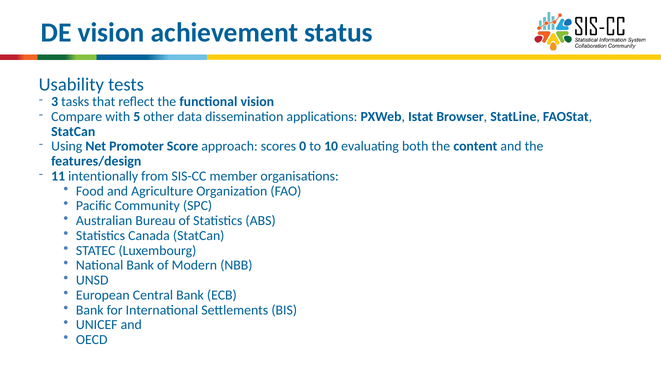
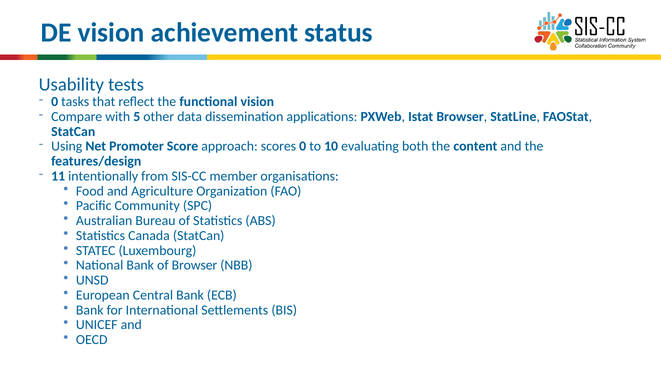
3: 3 -> 0 (55, 102)
of Modern: Modern -> Browser (194, 265)
